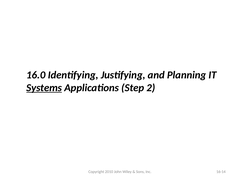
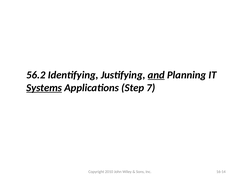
16.0: 16.0 -> 56.2 (36, 75)
and underline: none -> present (156, 75)
2: 2 -> 7 (151, 88)
